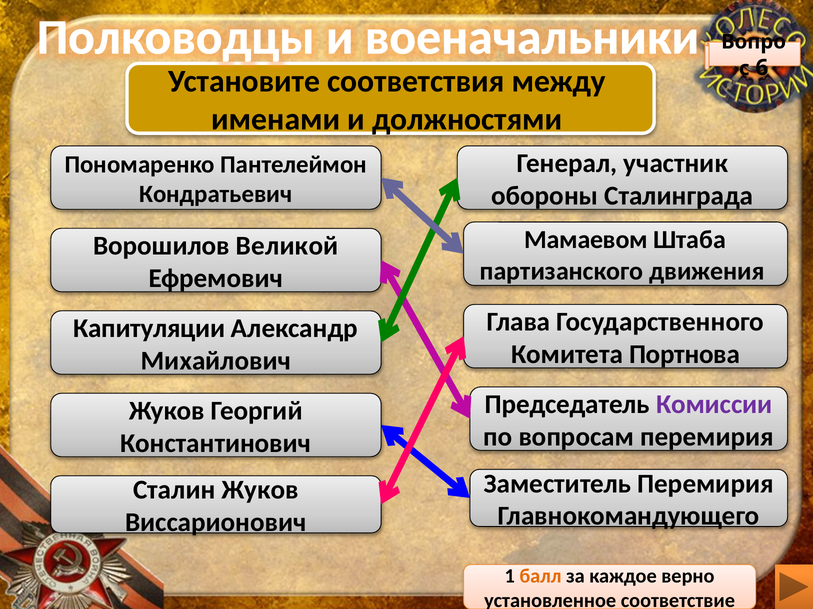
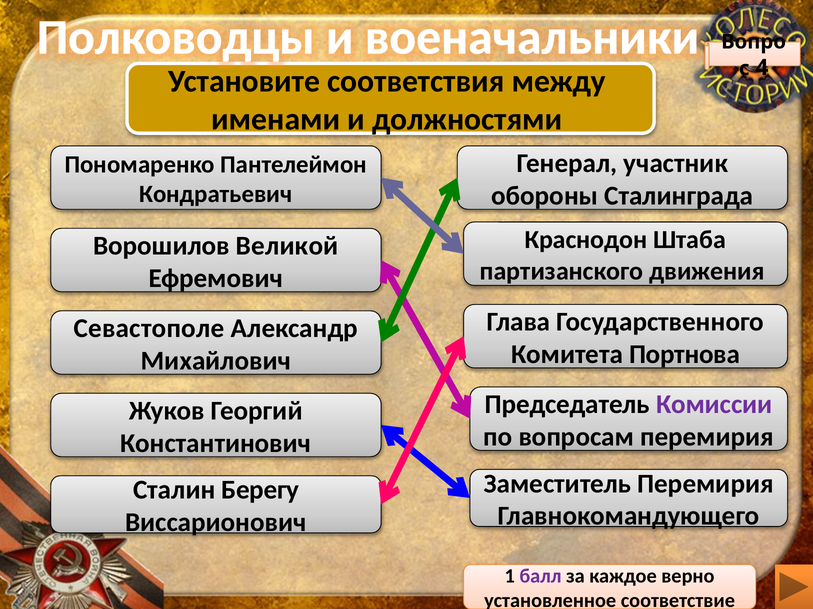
6: 6 -> 4 (762, 68)
Мамаевом: Мамаевом -> Краснодон (586, 240)
Капитуляции: Капитуляции -> Севастополе (149, 329)
Сталин Жуков: Жуков -> Берегу (260, 491)
балл colour: orange -> purple (540, 577)
